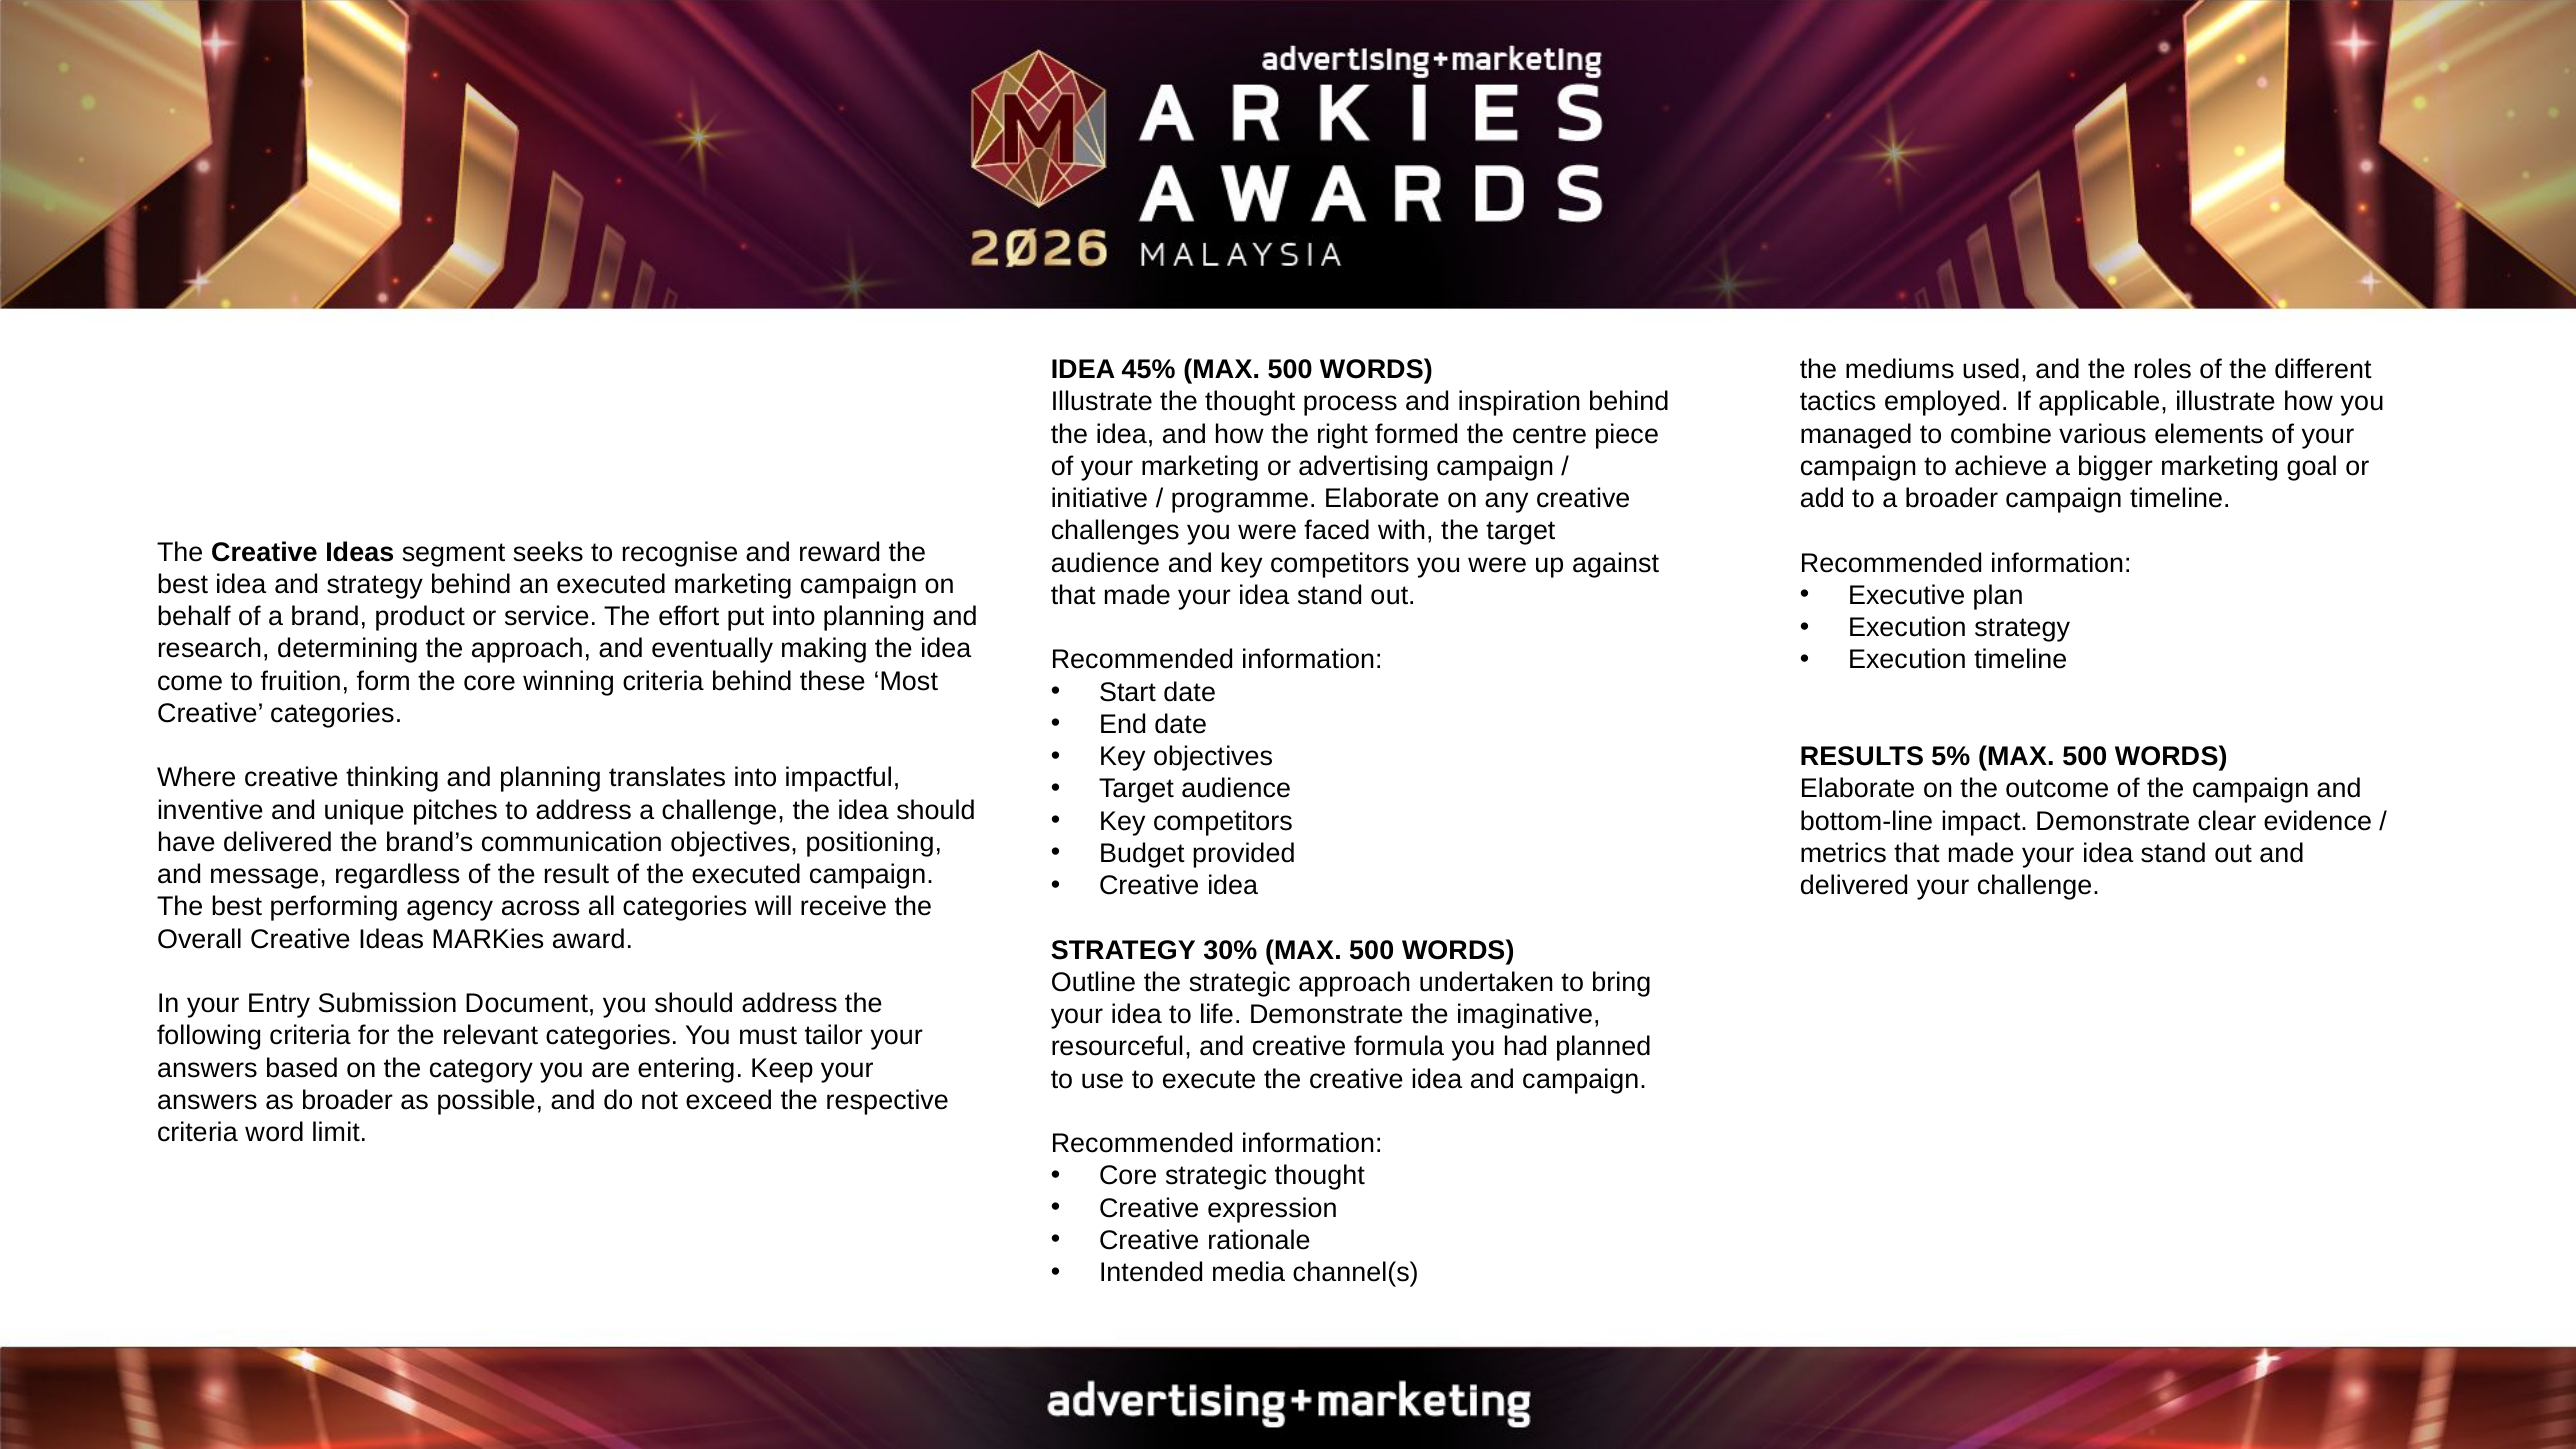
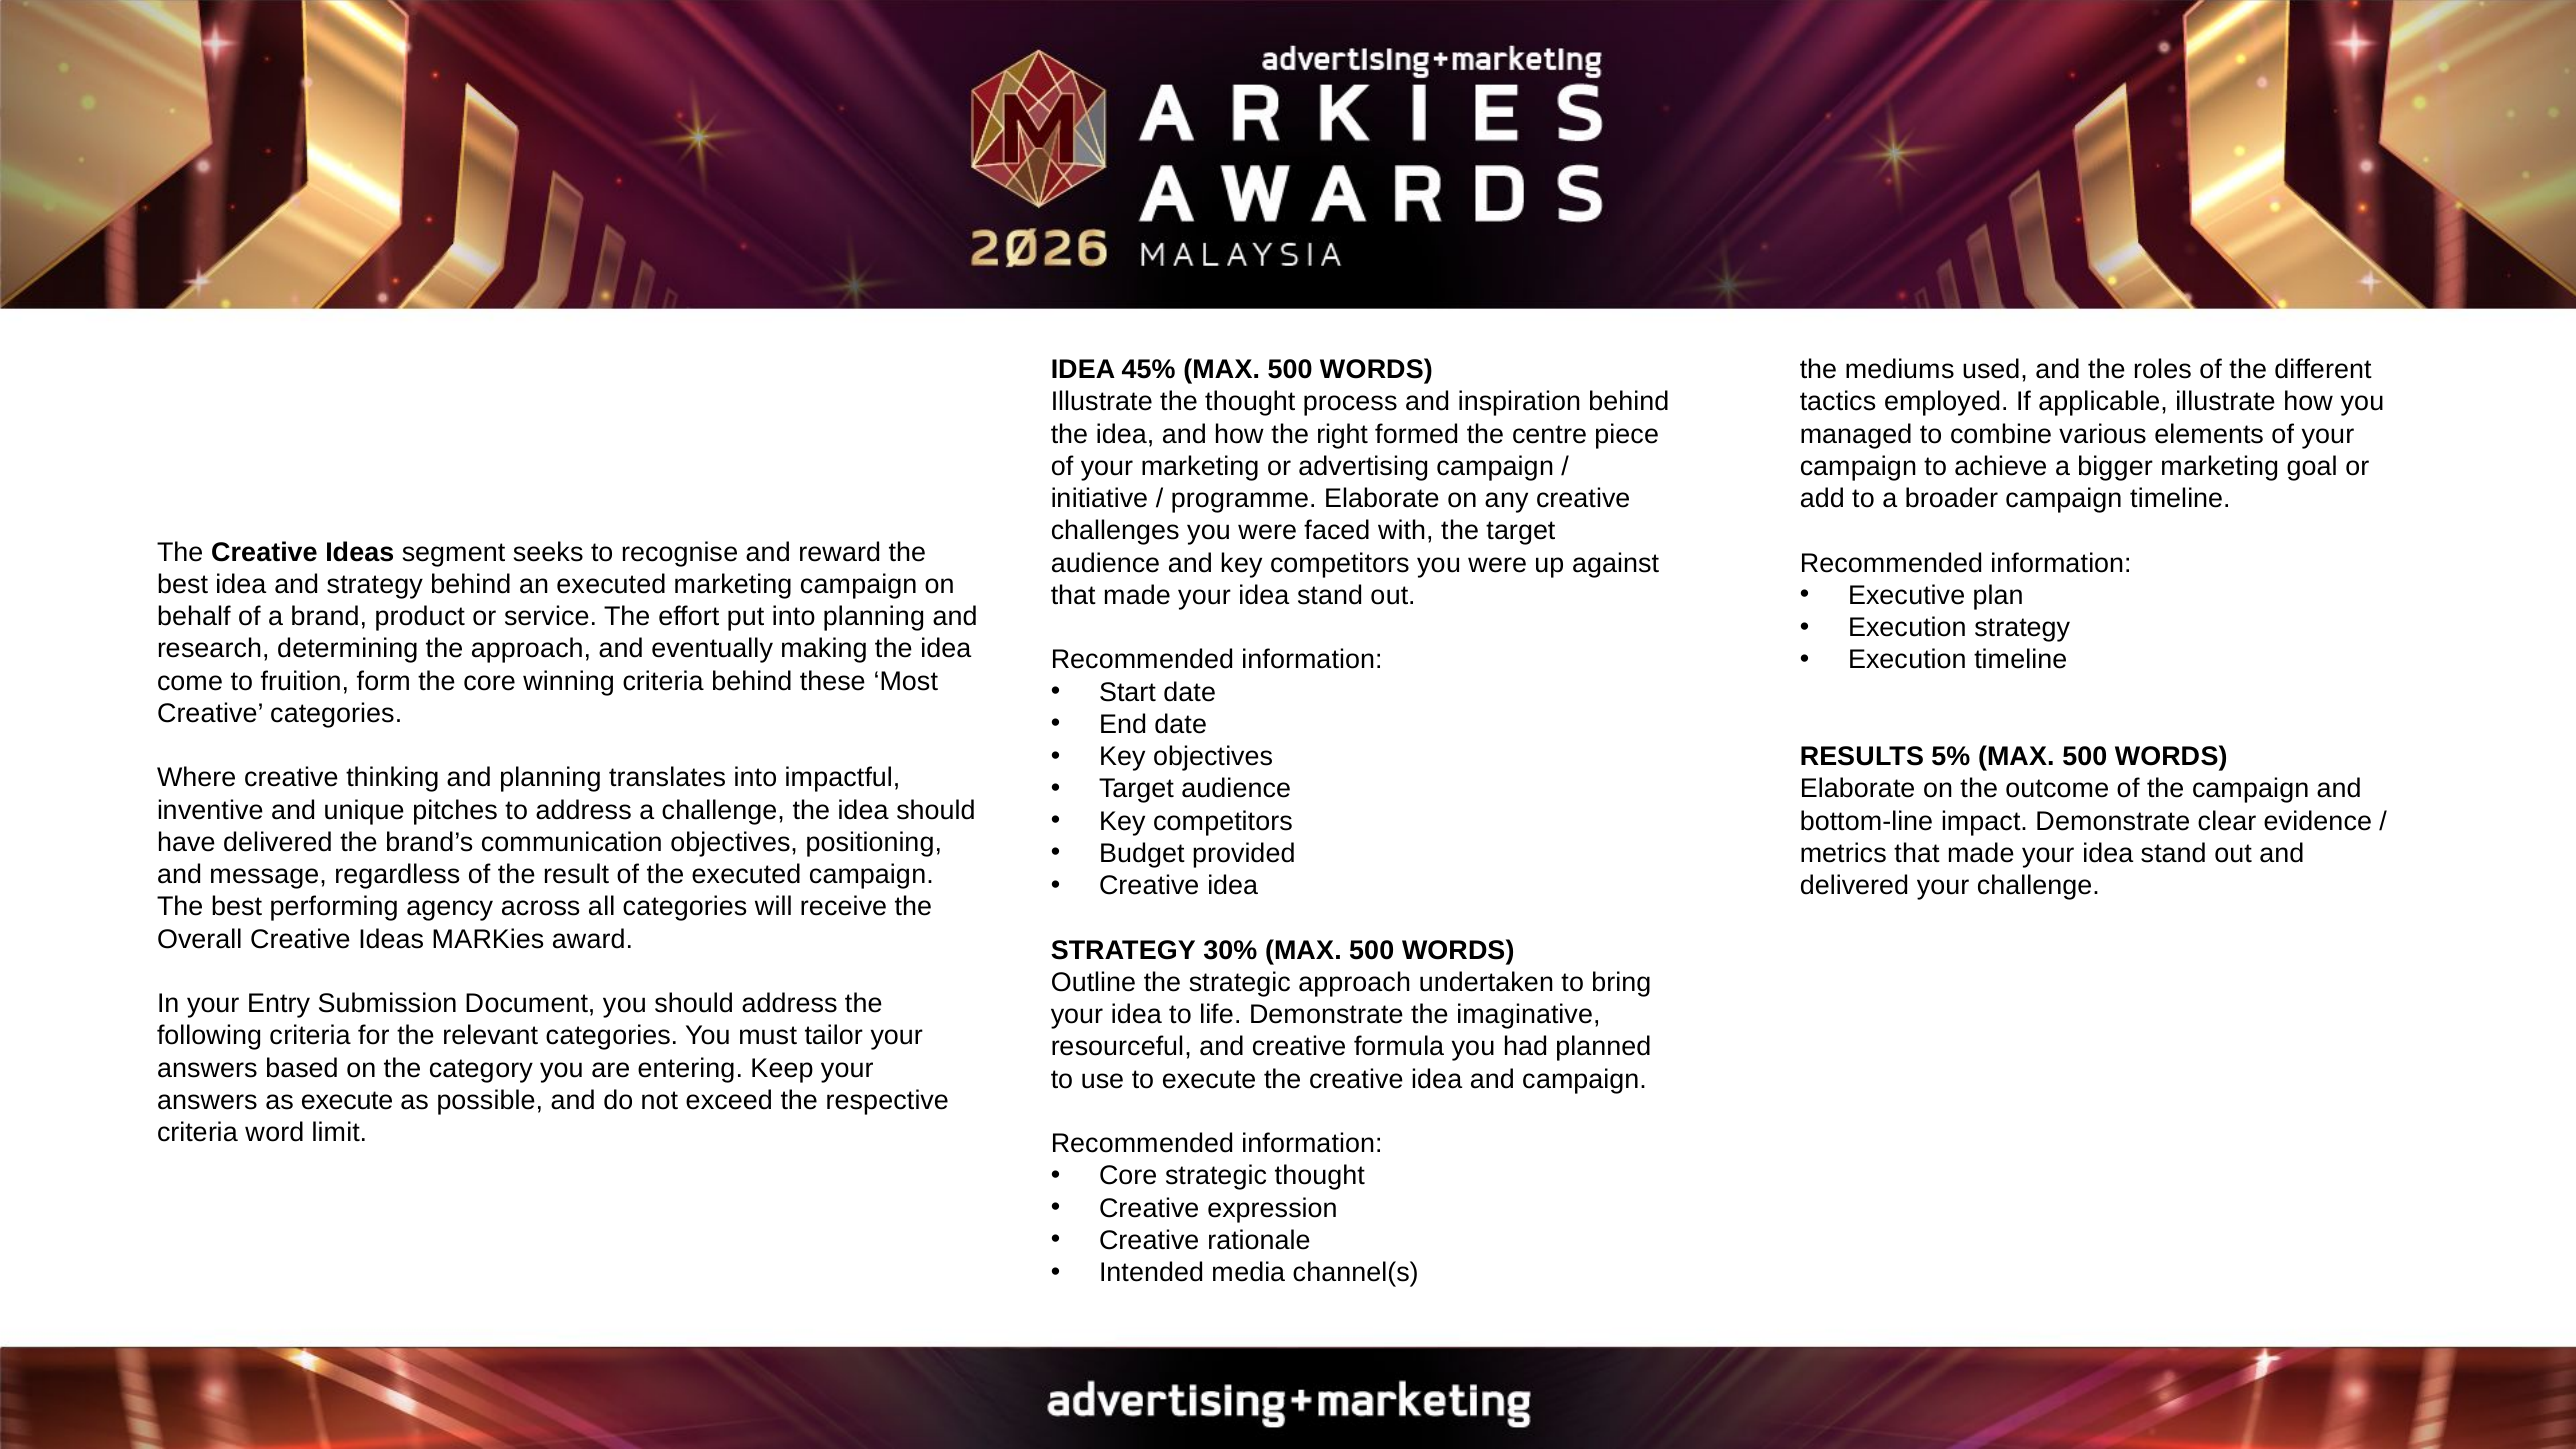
as broader: broader -> execute (347, 1101)
